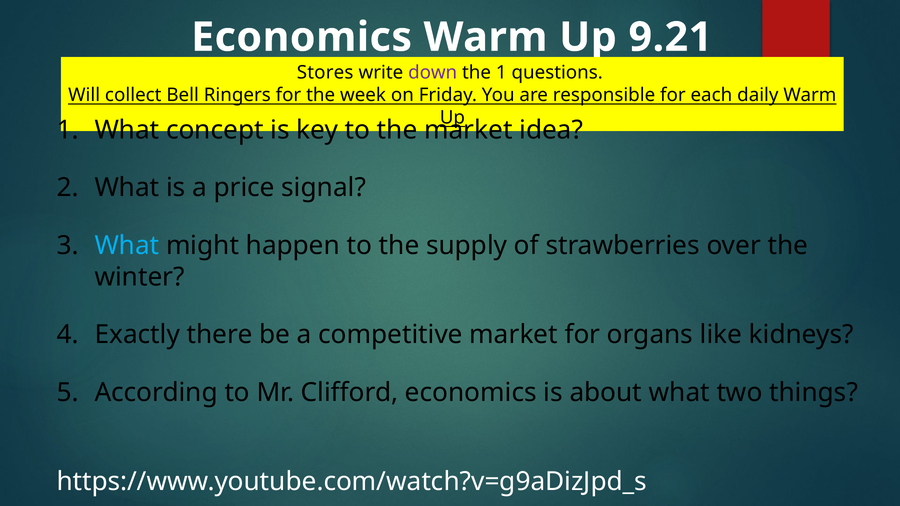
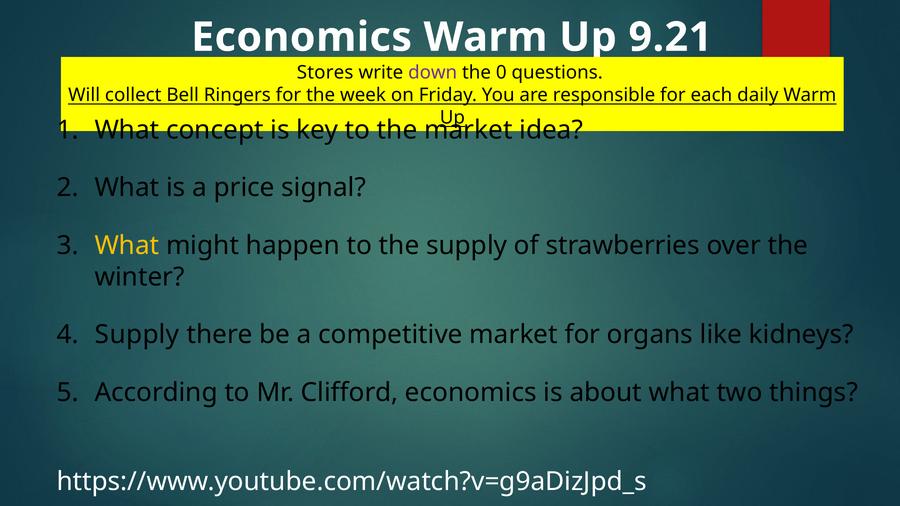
the 1: 1 -> 0 (501, 73)
What colour: light blue -> yellow (127, 246)
4 Exactly: Exactly -> Supply (137, 335)
